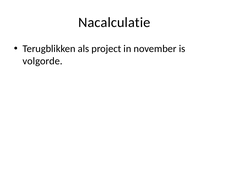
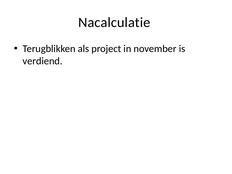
volgorde: volgorde -> verdiend (43, 61)
